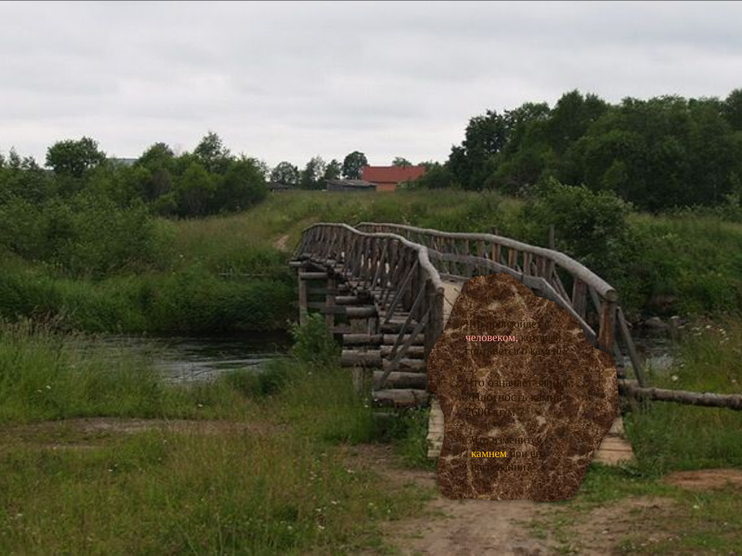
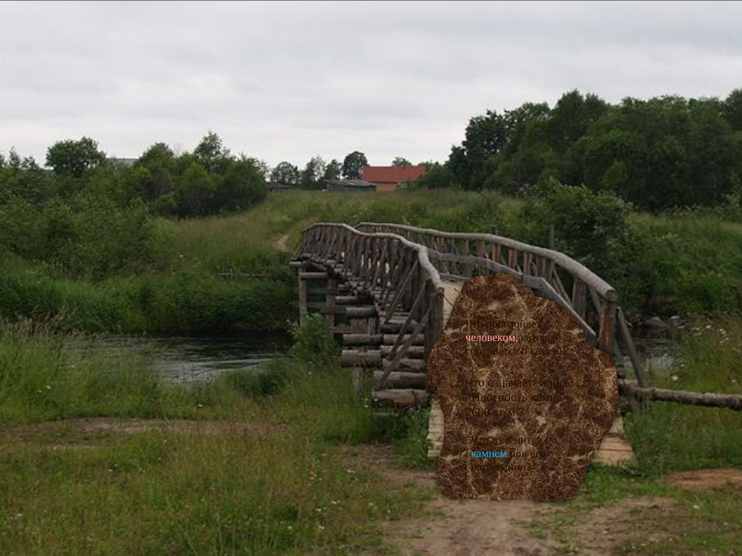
камнем colour: yellow -> light blue (489, 454)
